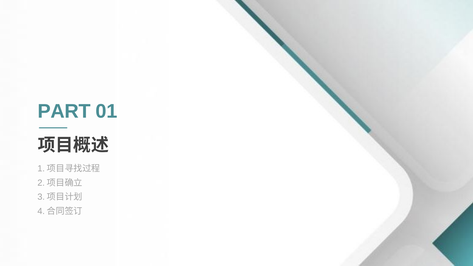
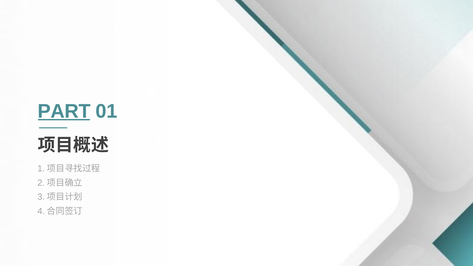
PART underline: none -> present (64, 111)
